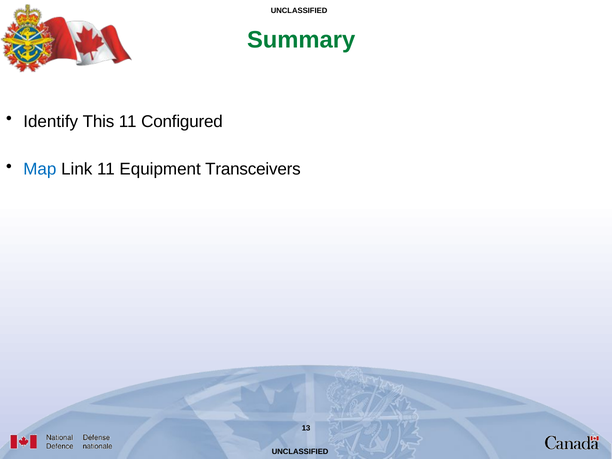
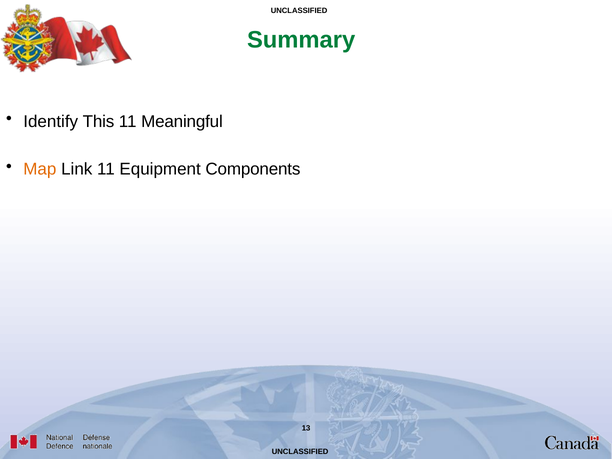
Configured: Configured -> Meaningful (182, 122)
Map colour: blue -> orange (40, 169)
Transceivers: Transceivers -> Components (253, 169)
